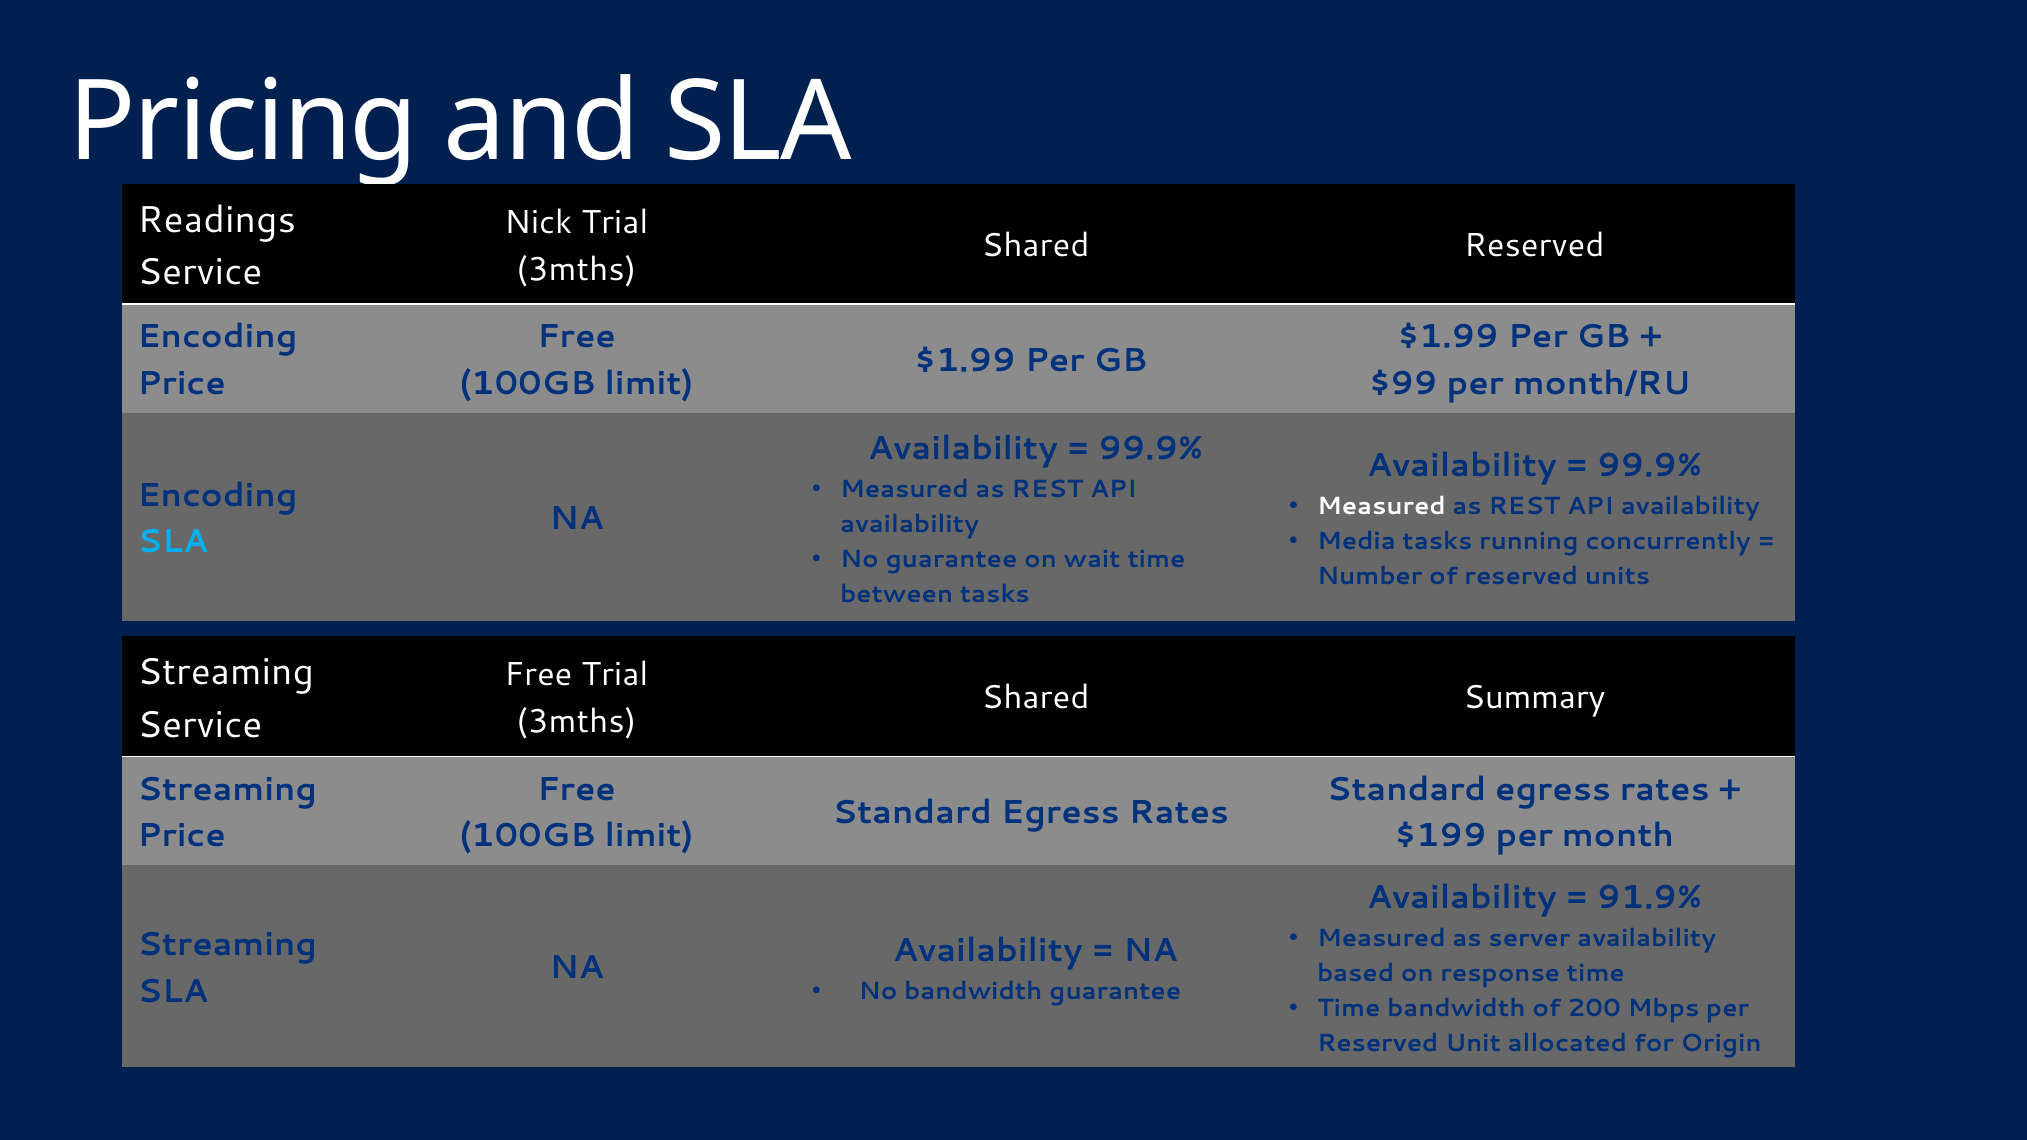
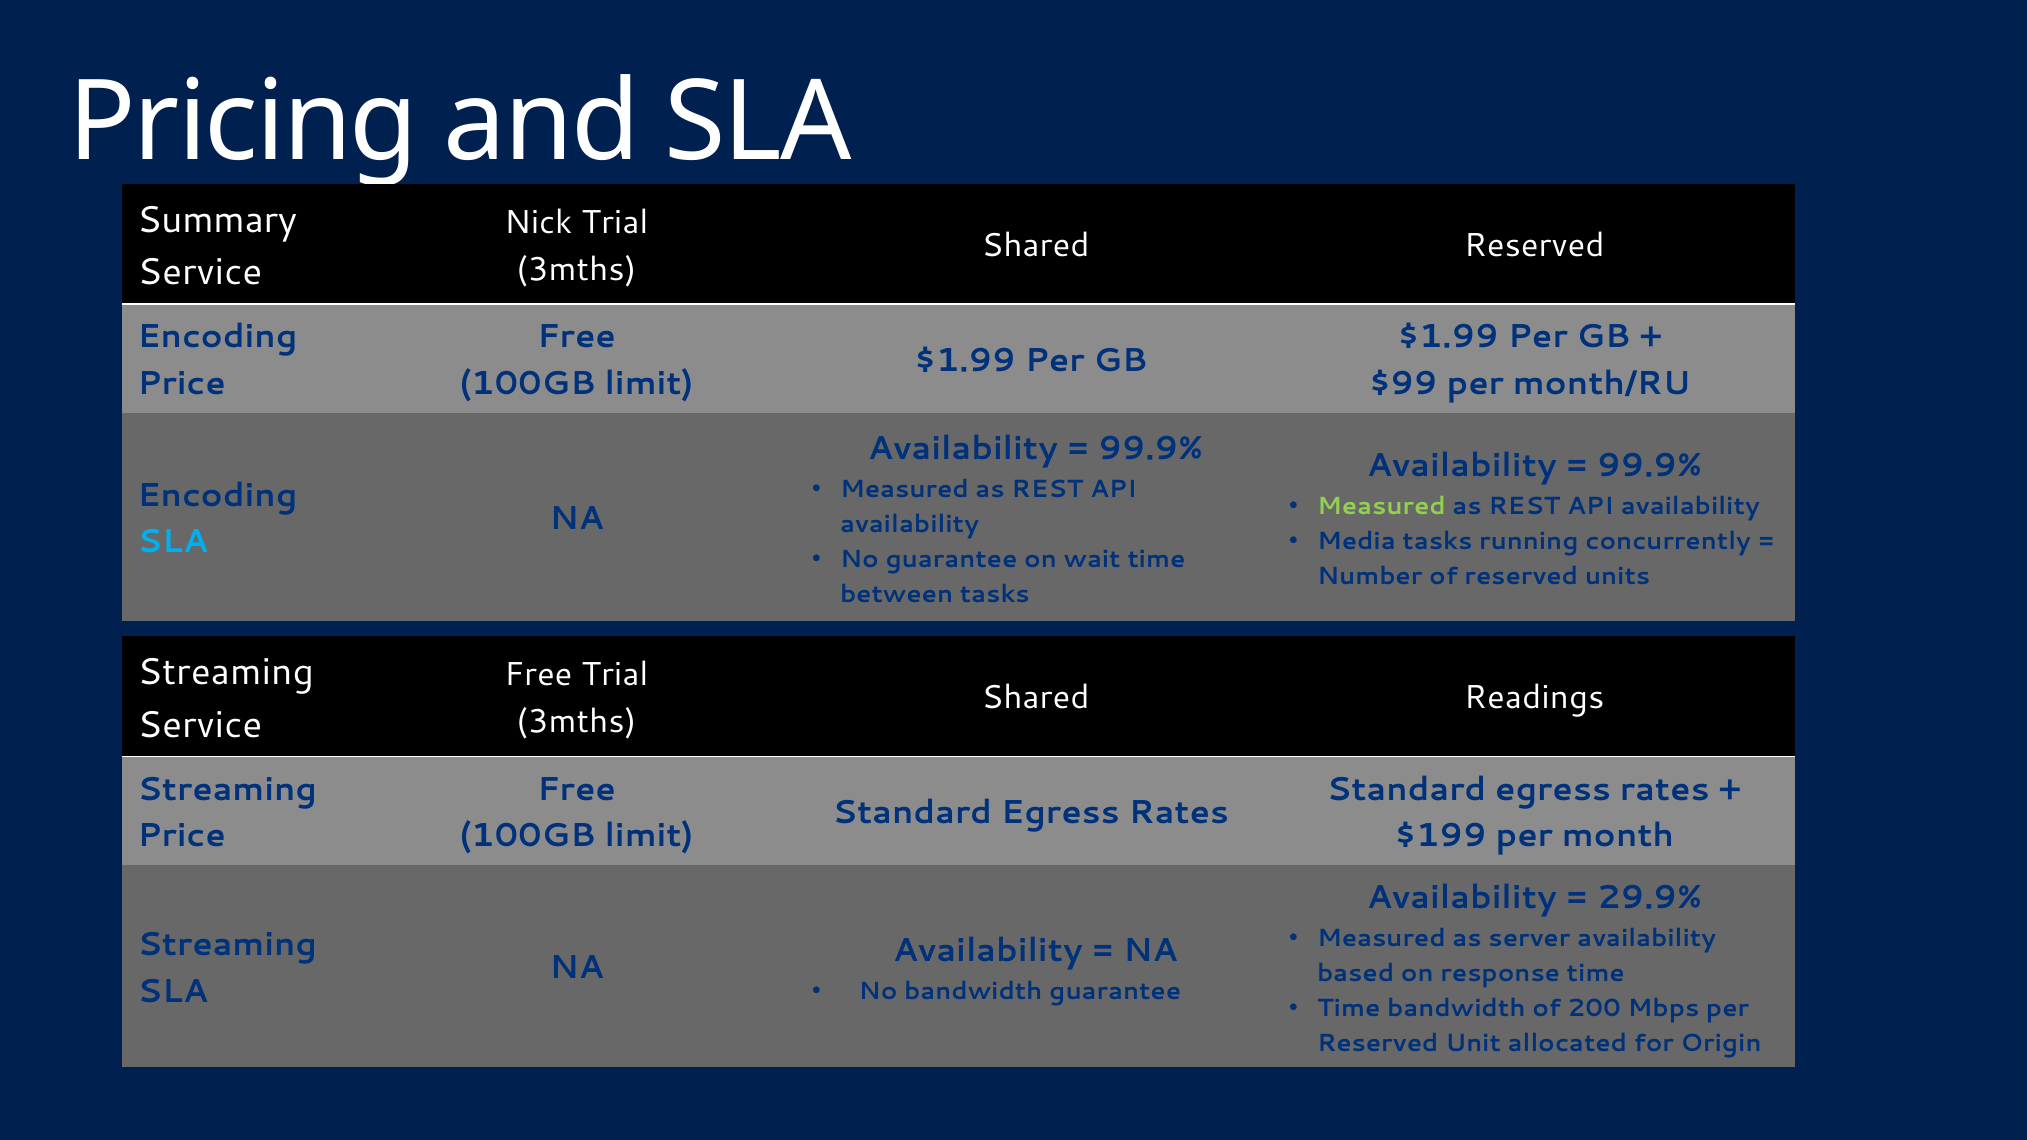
Readings: Readings -> Summary (217, 220)
Measured colour: white -> light green (1381, 506)
Summary: Summary -> Readings (1534, 698)
91.9%: 91.9% -> 29.9% (1649, 898)
